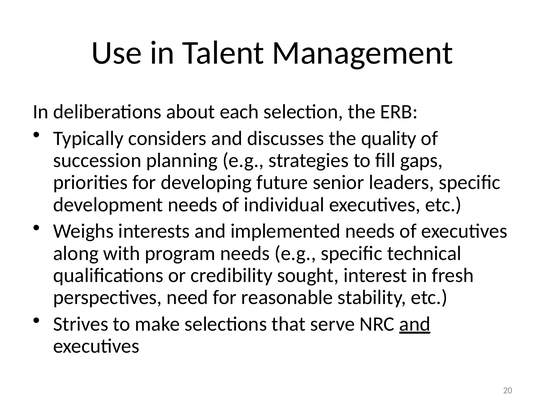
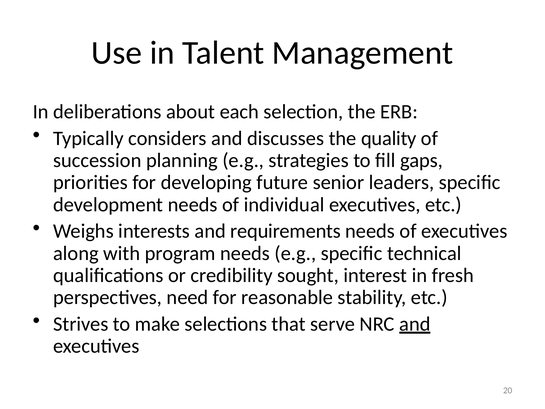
implemented: implemented -> requirements (286, 231)
